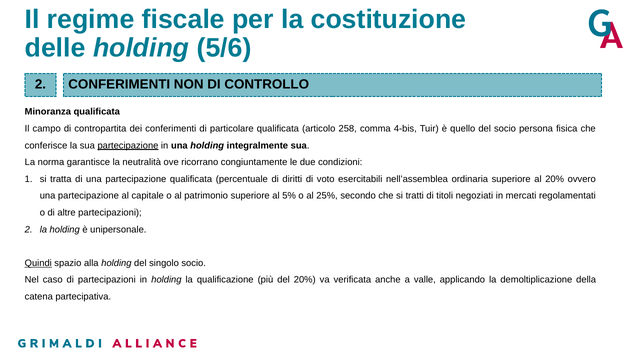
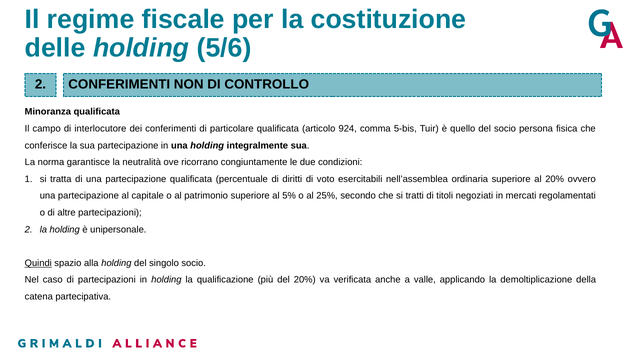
contropartita: contropartita -> interlocutore (100, 129)
258: 258 -> 924 (348, 129)
4-bis: 4-bis -> 5-bis (405, 129)
partecipazione underline: present -> none (128, 146)
